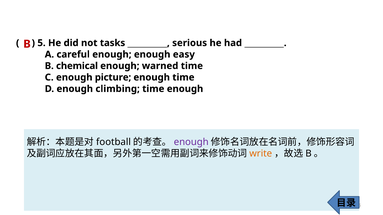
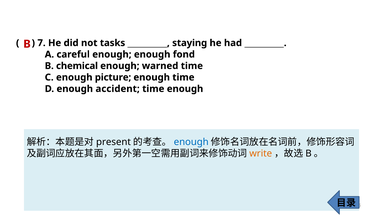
5: 5 -> 7 (42, 43)
serious: serious -> staying (190, 43)
easy: easy -> fond (184, 55)
climbing: climbing -> accident (118, 89)
football: football -> present (113, 142)
enough colour: purple -> blue (191, 142)
